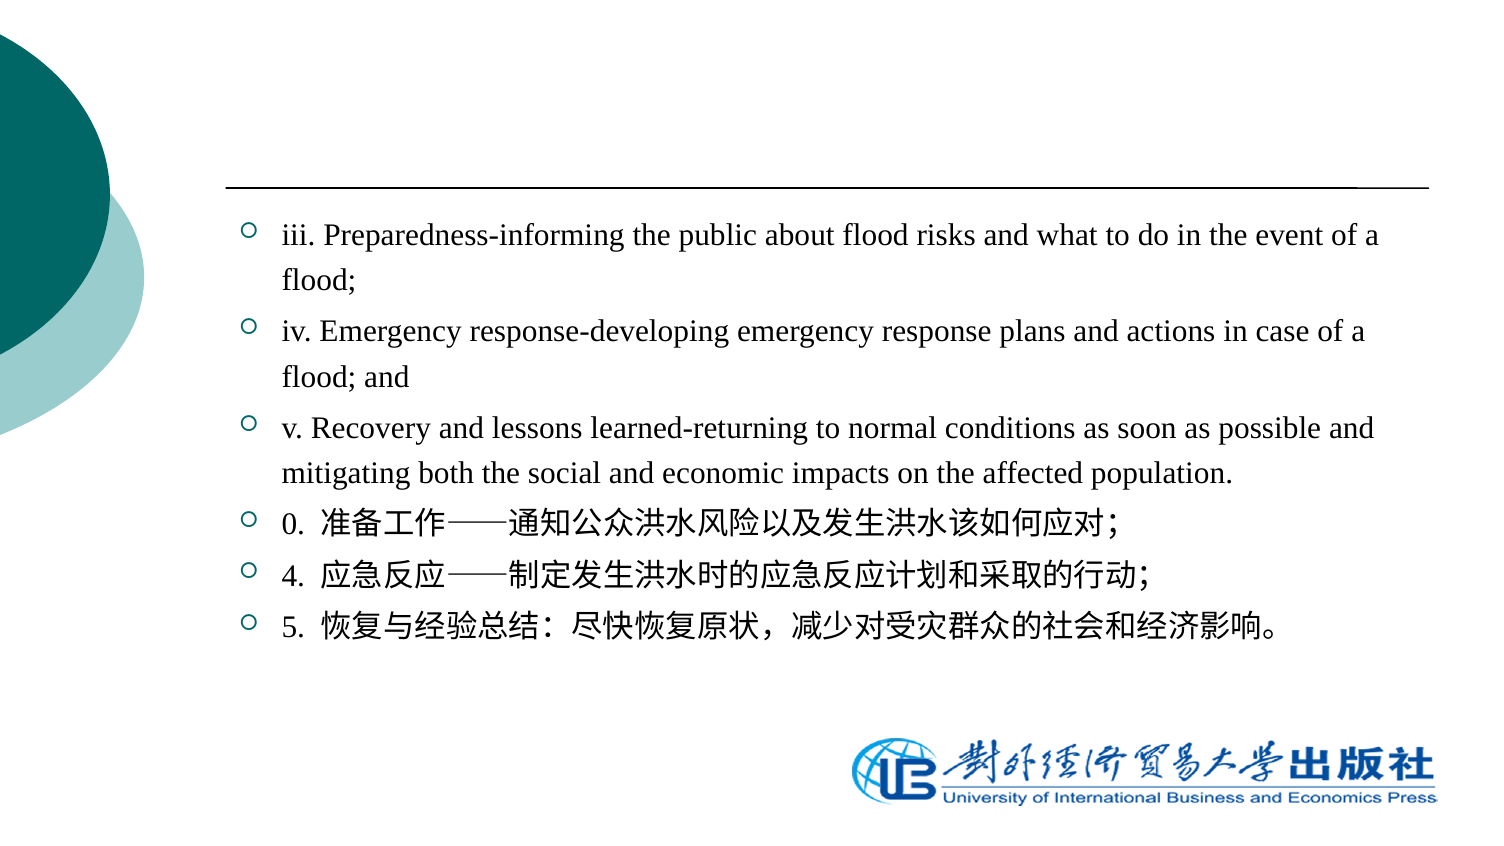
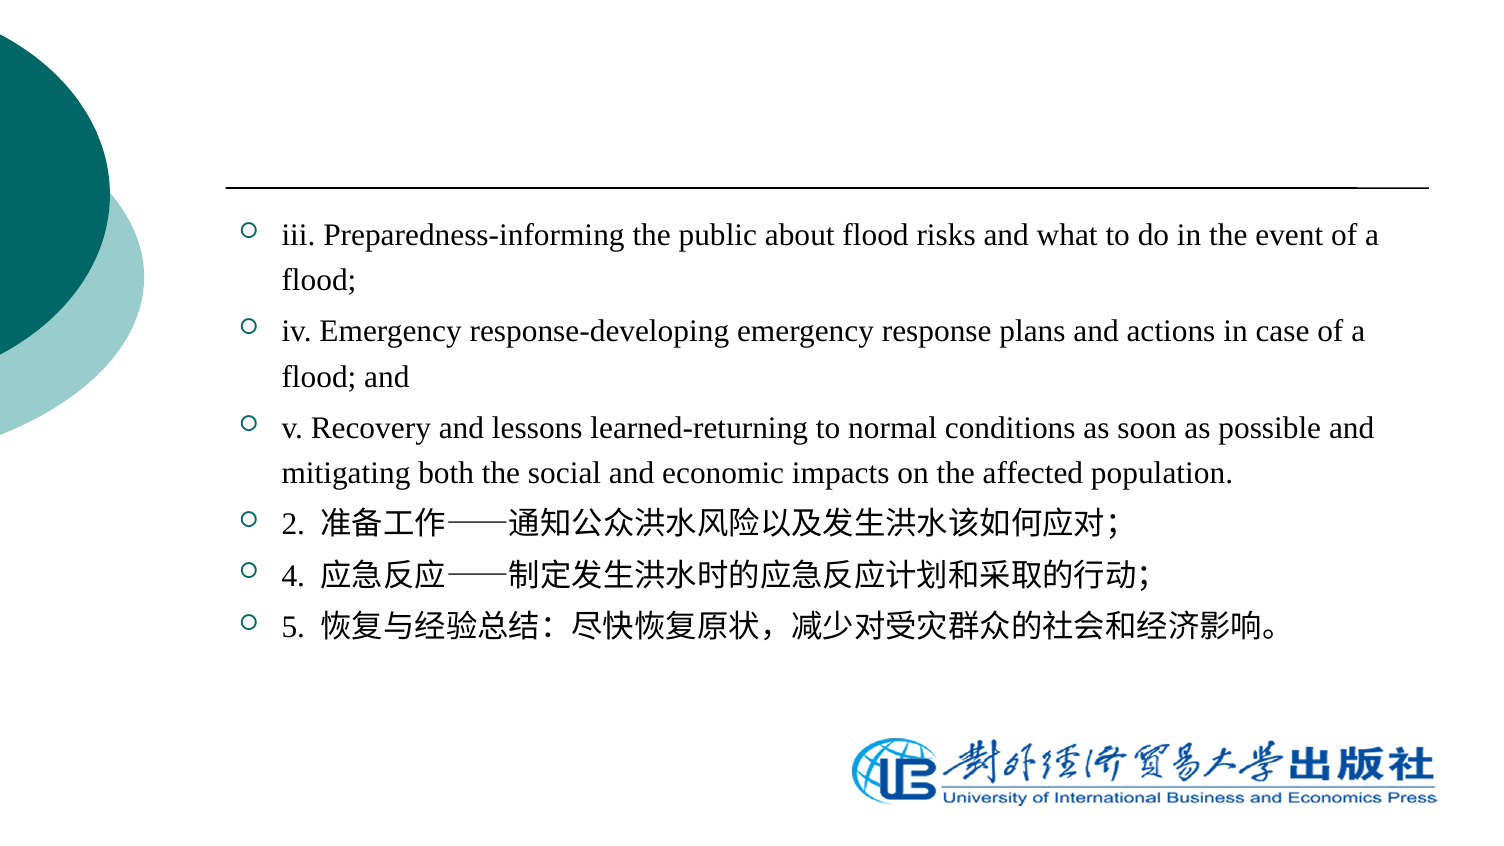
0: 0 -> 2 (293, 525)
